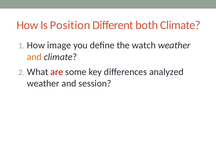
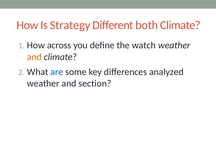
Position: Position -> Strategy (70, 25)
image: image -> across (59, 45)
are colour: red -> blue (57, 72)
session: session -> section (95, 83)
